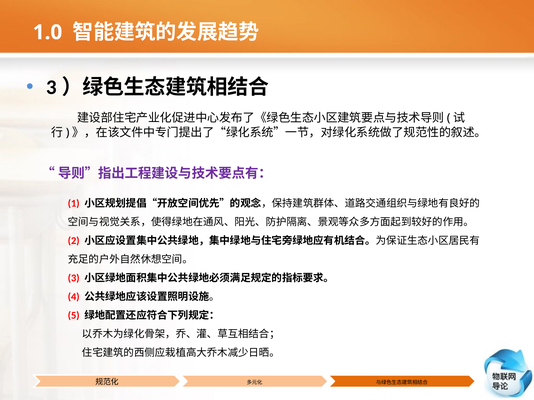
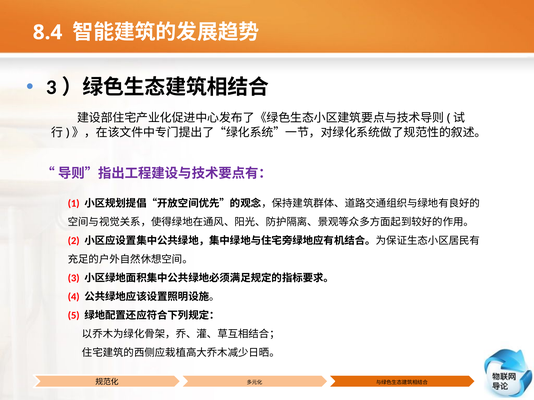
1.0: 1.0 -> 8.4 (48, 32)
